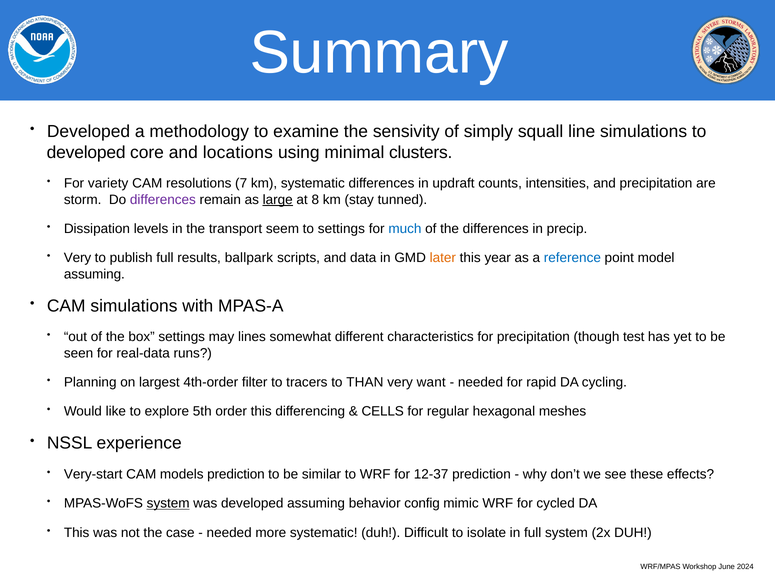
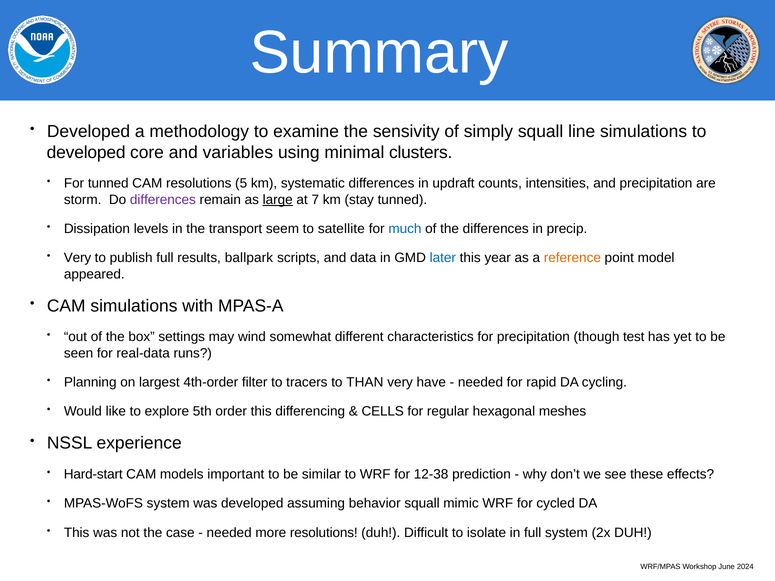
locations: locations -> variables (238, 152)
For variety: variety -> tunned (108, 184)
7: 7 -> 5 (241, 184)
8: 8 -> 7 (315, 200)
to settings: settings -> satellite (341, 229)
later colour: orange -> blue (443, 258)
reference colour: blue -> orange (572, 258)
assuming: assuming -> appeared (94, 274)
lines: lines -> wind (252, 337)
want: want -> have (431, 383)
Very-start: Very-start -> Hard-start (93, 475)
models prediction: prediction -> important (236, 475)
12-37: 12-37 -> 12-38 (431, 475)
system underline: present -> none (168, 504)
behavior config: config -> squall (422, 504)
more systematic: systematic -> resolutions (324, 533)
